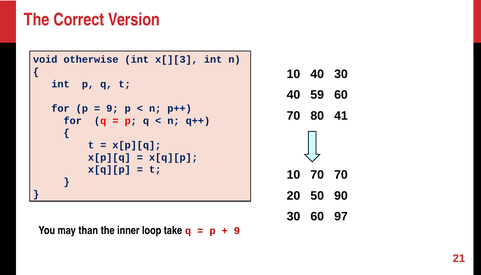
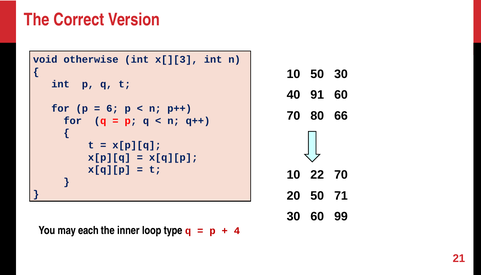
10 40: 40 -> 50 (317, 74)
59: 59 -> 91 (317, 95)
9: 9 -> 6 (112, 108)
41: 41 -> 66 (341, 116)
10 70: 70 -> 22 (317, 175)
90: 90 -> 71 (341, 196)
97: 97 -> 99 (341, 216)
than: than -> each (88, 230)
take: take -> type (173, 230)
9: 9 -> 4 (237, 231)
